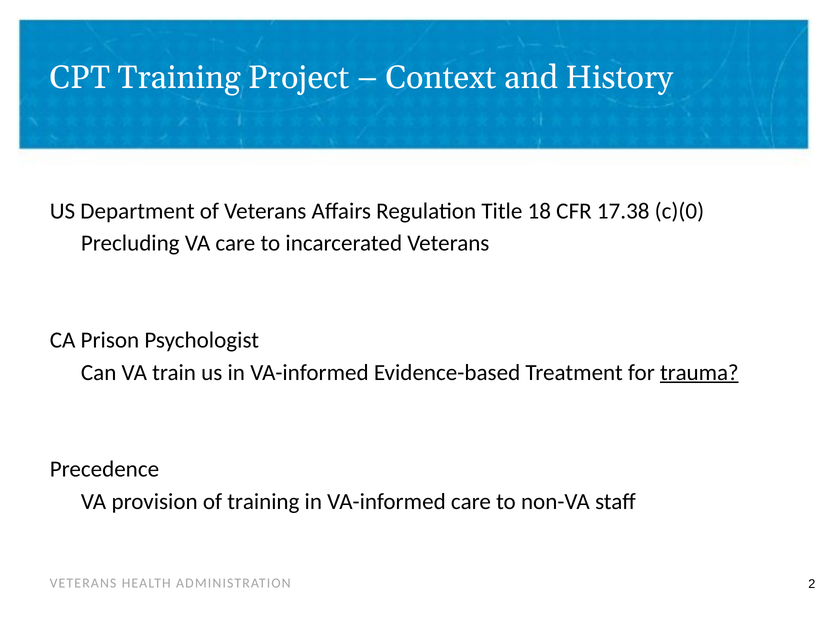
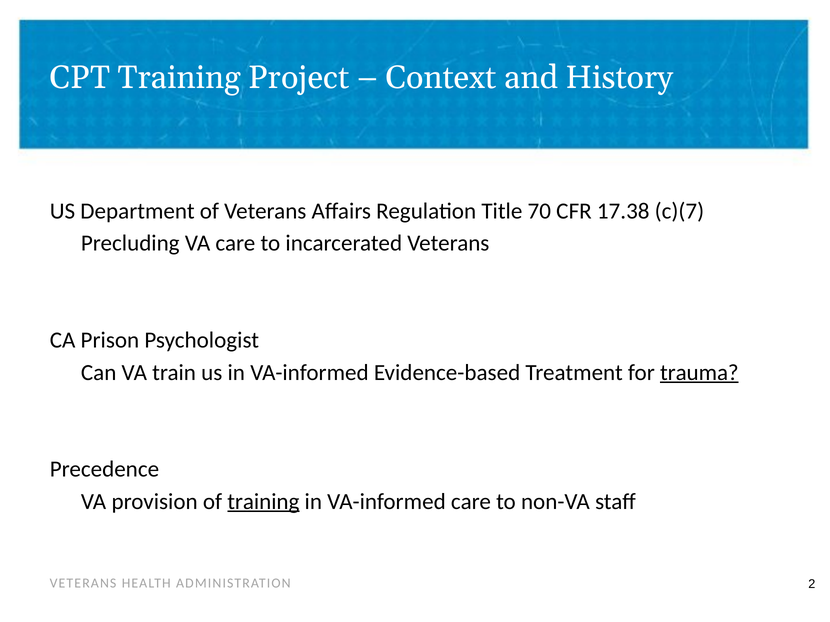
18: 18 -> 70 (539, 211)
c)(0: c)(0 -> c)(7 (679, 211)
training underline: none -> present (263, 502)
